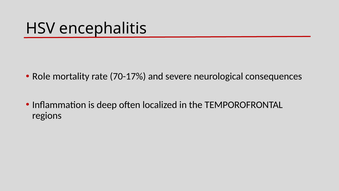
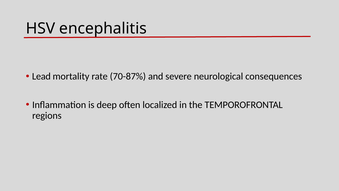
Role: Role -> Lead (41, 76)
70-17%: 70-17% -> 70-87% (128, 76)
